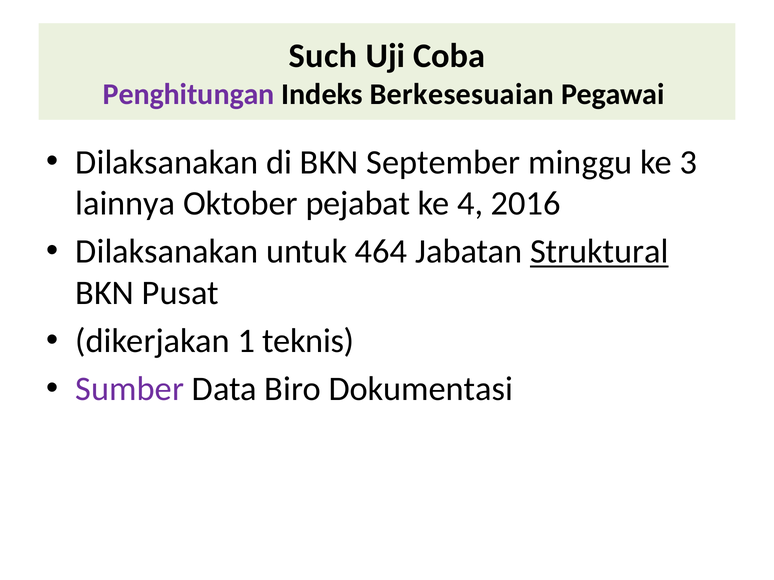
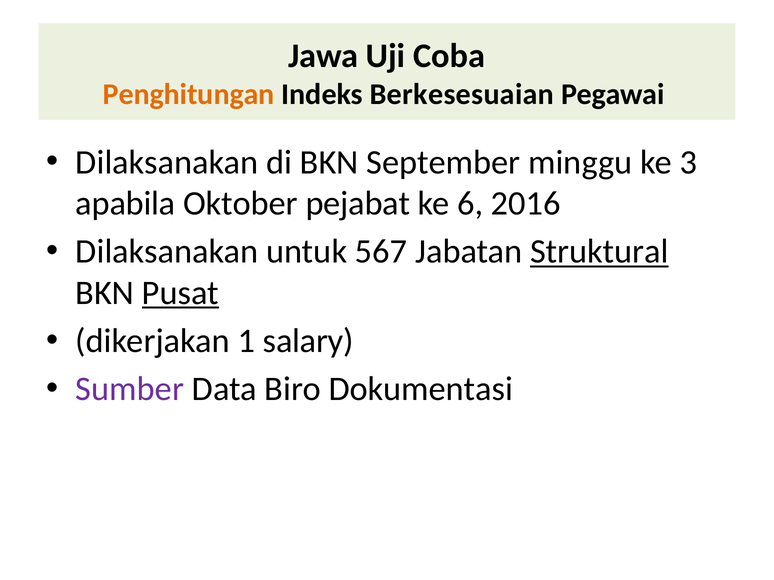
Such: Such -> Jawa (323, 56)
Penghitungan colour: purple -> orange (189, 94)
lainnya: lainnya -> apabila (125, 204)
4: 4 -> 6 (470, 204)
464: 464 -> 567 (381, 252)
Pusat underline: none -> present (180, 293)
teknis: teknis -> salary (308, 341)
